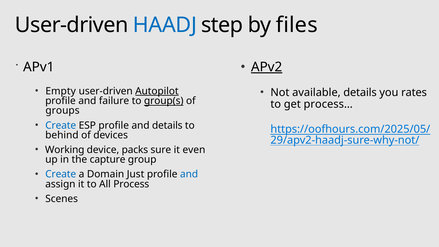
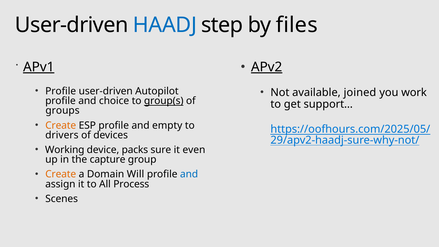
APv1 underline: none -> present (39, 67)
Empty: Empty -> Profile (61, 91)
Autopilot underline: present -> none (157, 91)
available details: details -> joined (360, 92)
rates: rates -> work (414, 92)
failure: failure -> choice (114, 101)
process…: process… -> support… (328, 104)
Create colour: blue -> orange (61, 125)
and details: details -> empty (167, 125)
behind: behind -> drivers (62, 135)
Create colour: blue -> orange (61, 174)
Just: Just -> Will (136, 174)
